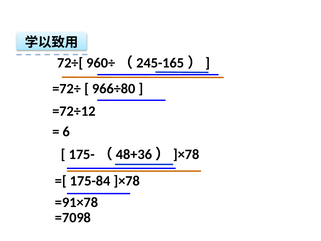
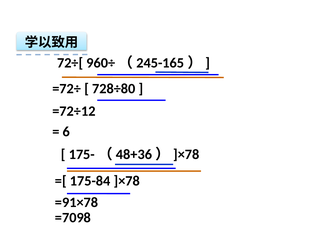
966÷80: 966÷80 -> 728÷80 (114, 88)
